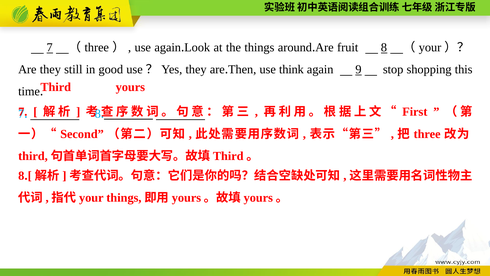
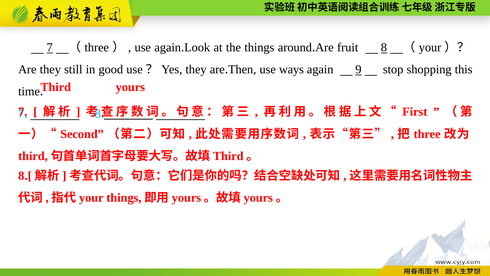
think: think -> ways (291, 69)
